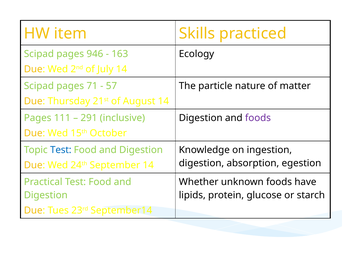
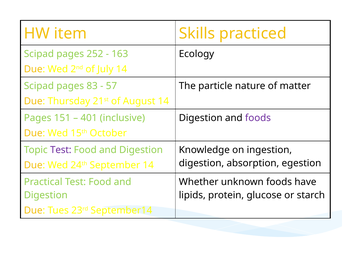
946: 946 -> 252 (95, 54)
71: 71 -> 83 (92, 86)
111: 111 -> 151 (62, 118)
291: 291 -> 401 (89, 118)
Test colour: blue -> purple (61, 150)
